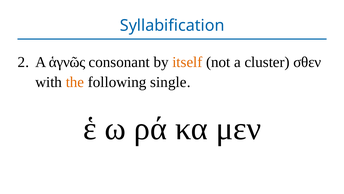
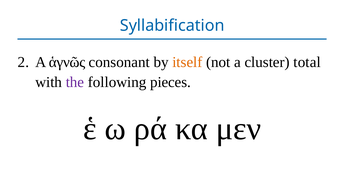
σθεν: σθεν -> total (307, 62)
the colour: orange -> purple (75, 82)
single: single -> pieces (170, 82)
